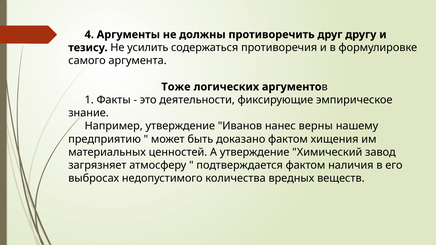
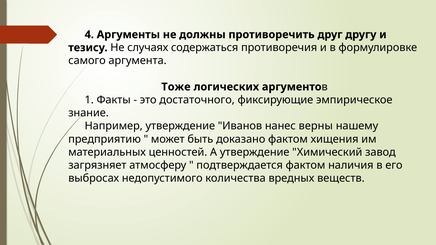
усилить: усилить -> случаях (148, 48)
деятельности: деятельности -> достаточного (197, 100)
